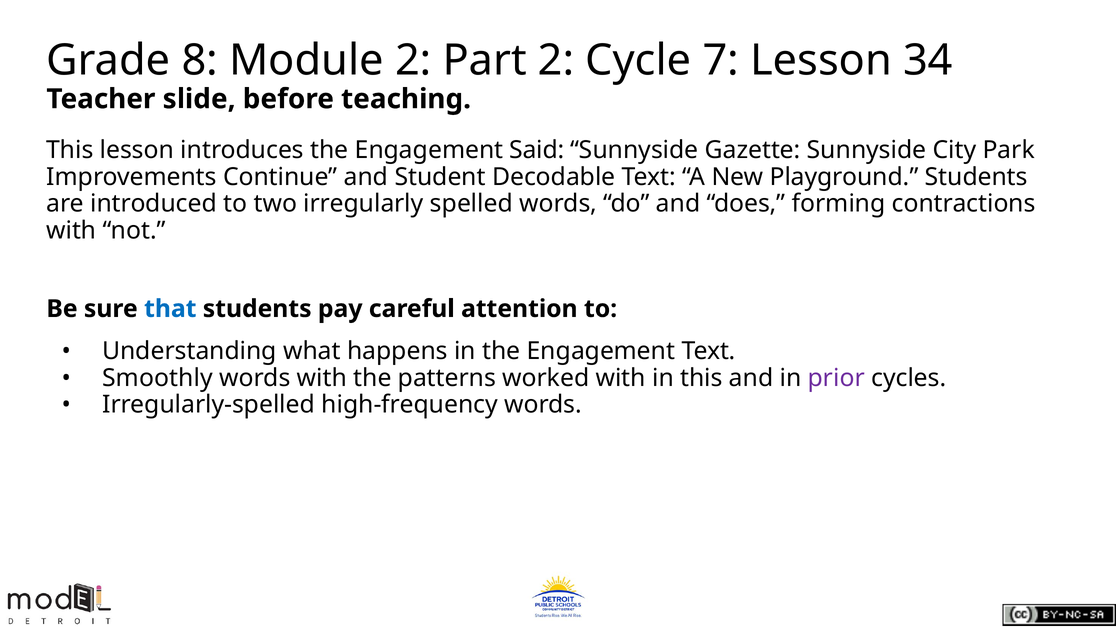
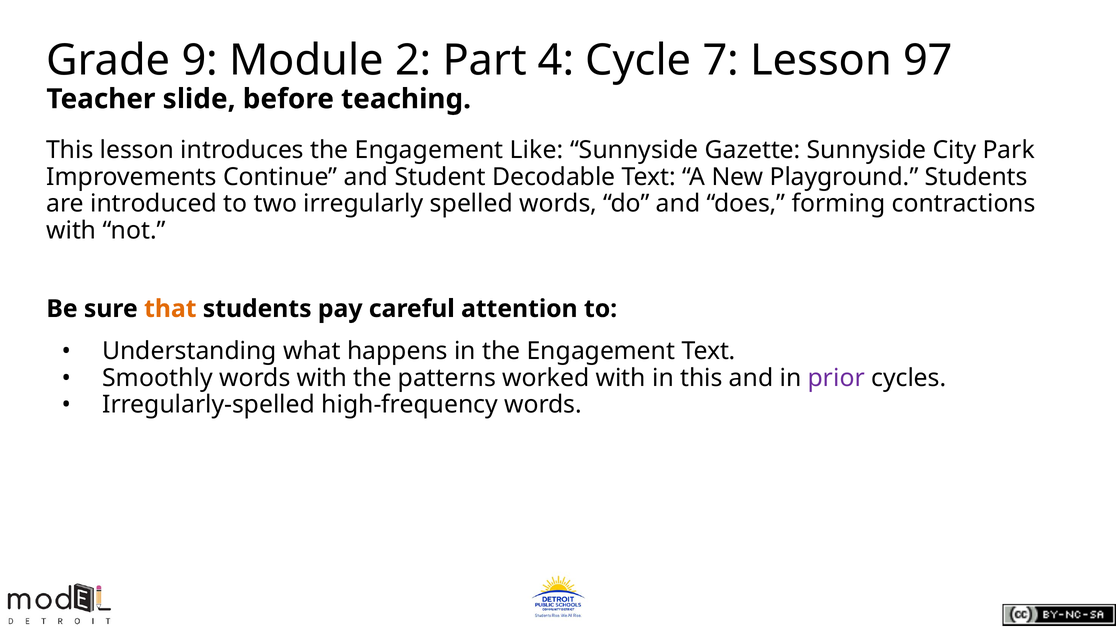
8: 8 -> 9 (200, 60)
Part 2: 2 -> 4 (556, 60)
34: 34 -> 97 (928, 60)
Said: Said -> Like (537, 150)
that colour: blue -> orange (170, 309)
